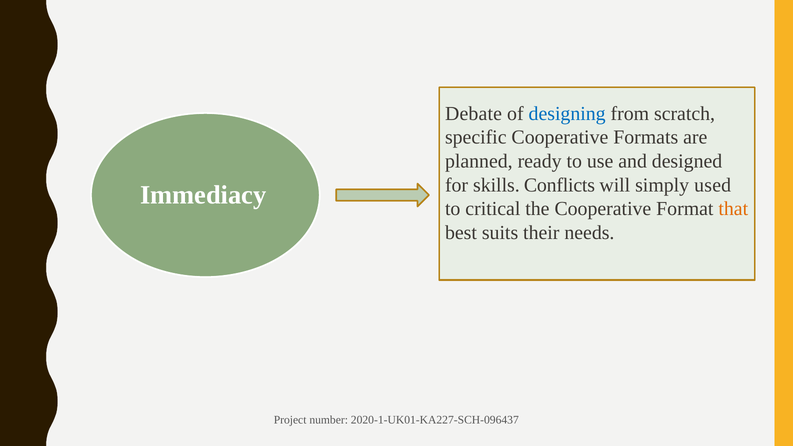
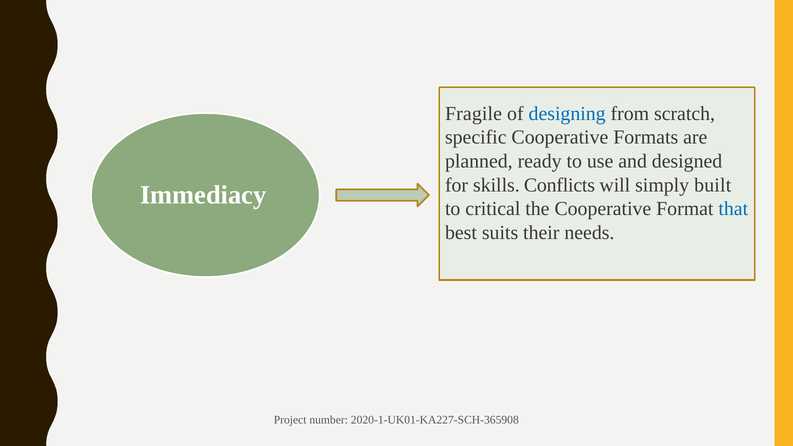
Debate: Debate -> Fragile (474, 114)
used: used -> built (713, 185)
that colour: orange -> blue (733, 209)
2020-1-UK01-KA227-SCH-096437: 2020-1-UK01-KA227-SCH-096437 -> 2020-1-UK01-KA227-SCH-365908 (435, 420)
